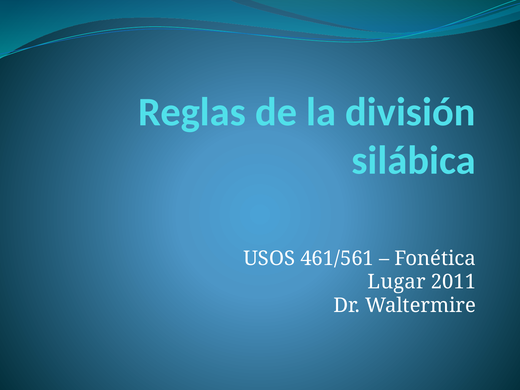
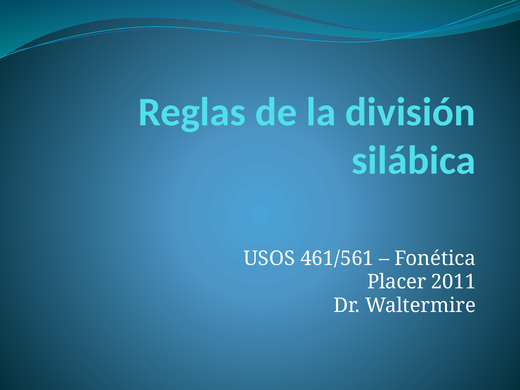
Lugar: Lugar -> Placer (397, 282)
